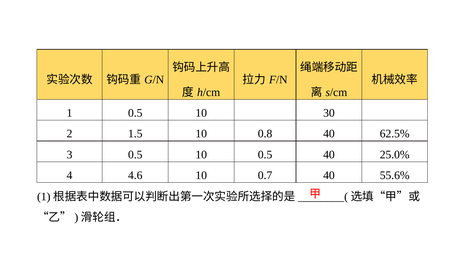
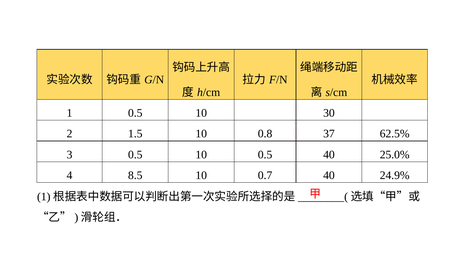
0.8 40: 40 -> 37 (329, 134)
4.6: 4.6 -> 8.5 (135, 176)
55.6%: 55.6% -> 24.9% (395, 176)
